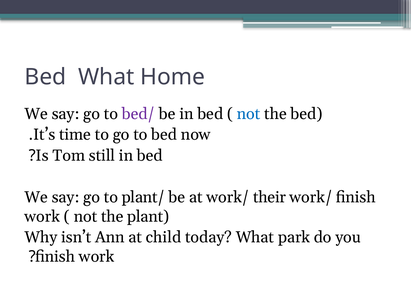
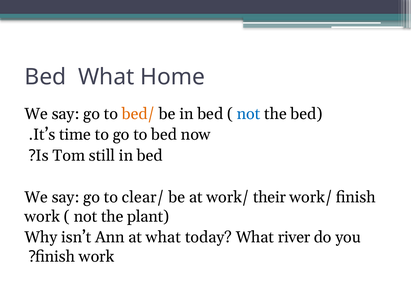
bed/ colour: purple -> orange (138, 114)
plant/: plant/ -> clear/ (143, 197)
at child: child -> what (163, 238)
park: park -> river (294, 238)
